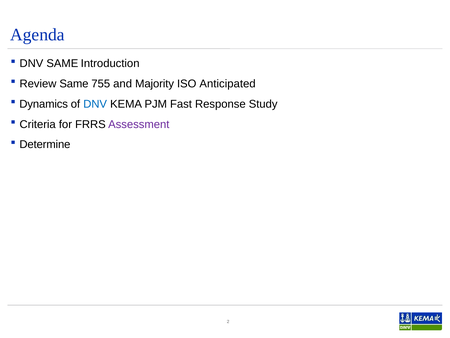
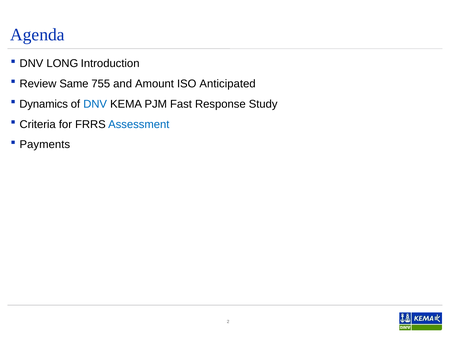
DNV SAME: SAME -> LONG (62, 63)
Majority: Majority -> Amount (155, 84)
Assessment colour: purple -> blue (139, 124)
Determine: Determine -> Payments (45, 144)
